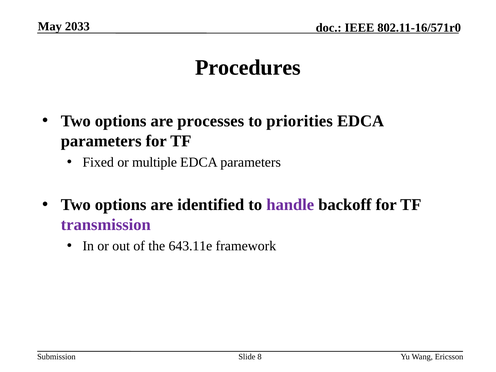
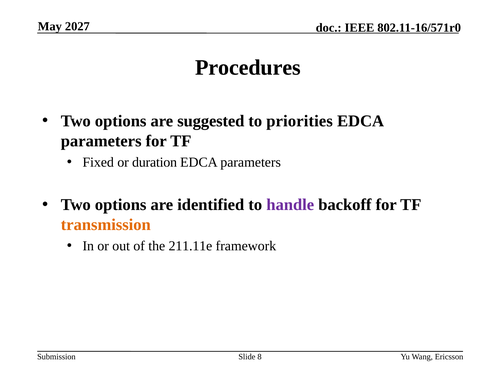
2033: 2033 -> 2027 (77, 26)
processes: processes -> suggested (211, 121)
multiple: multiple -> duration (155, 162)
transmission colour: purple -> orange (106, 225)
643.11e: 643.11e -> 211.11e (190, 246)
